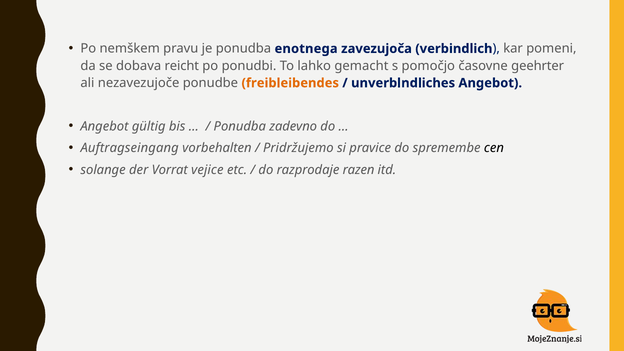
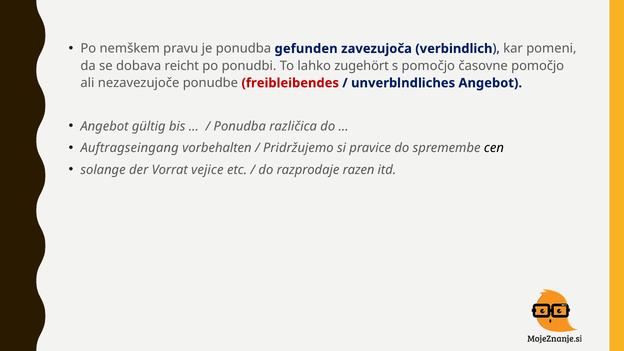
enotnega: enotnega -> gefunden (306, 49)
gemacht: gemacht -> zugehört (362, 66)
časovne geehrter: geehrter -> pomočjo (538, 66)
freibleibendes colour: orange -> red (290, 83)
zadevno: zadevno -> različica (293, 126)
